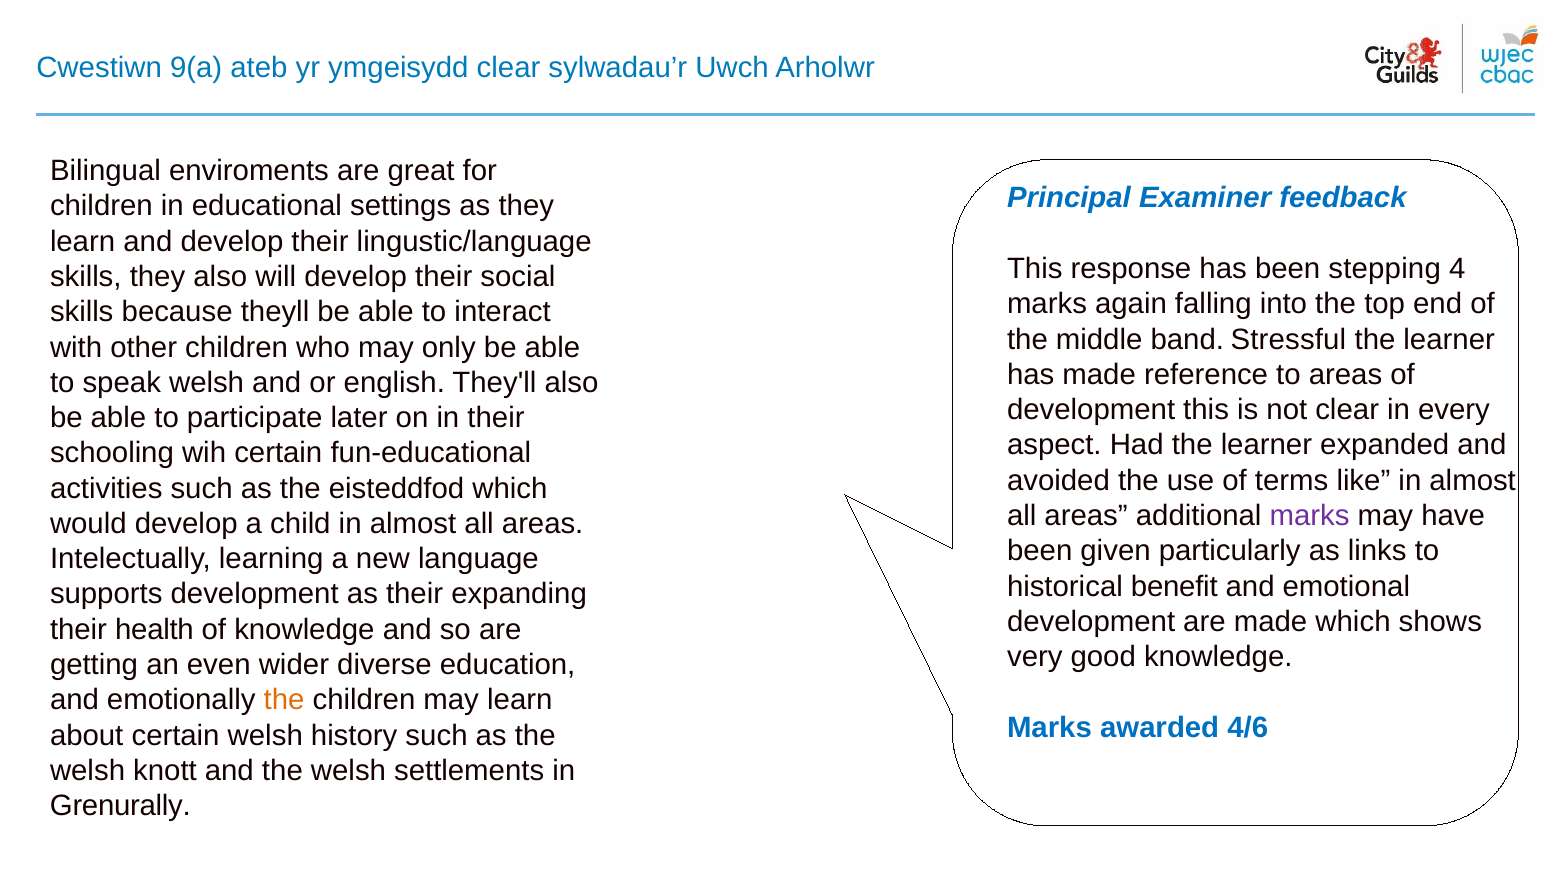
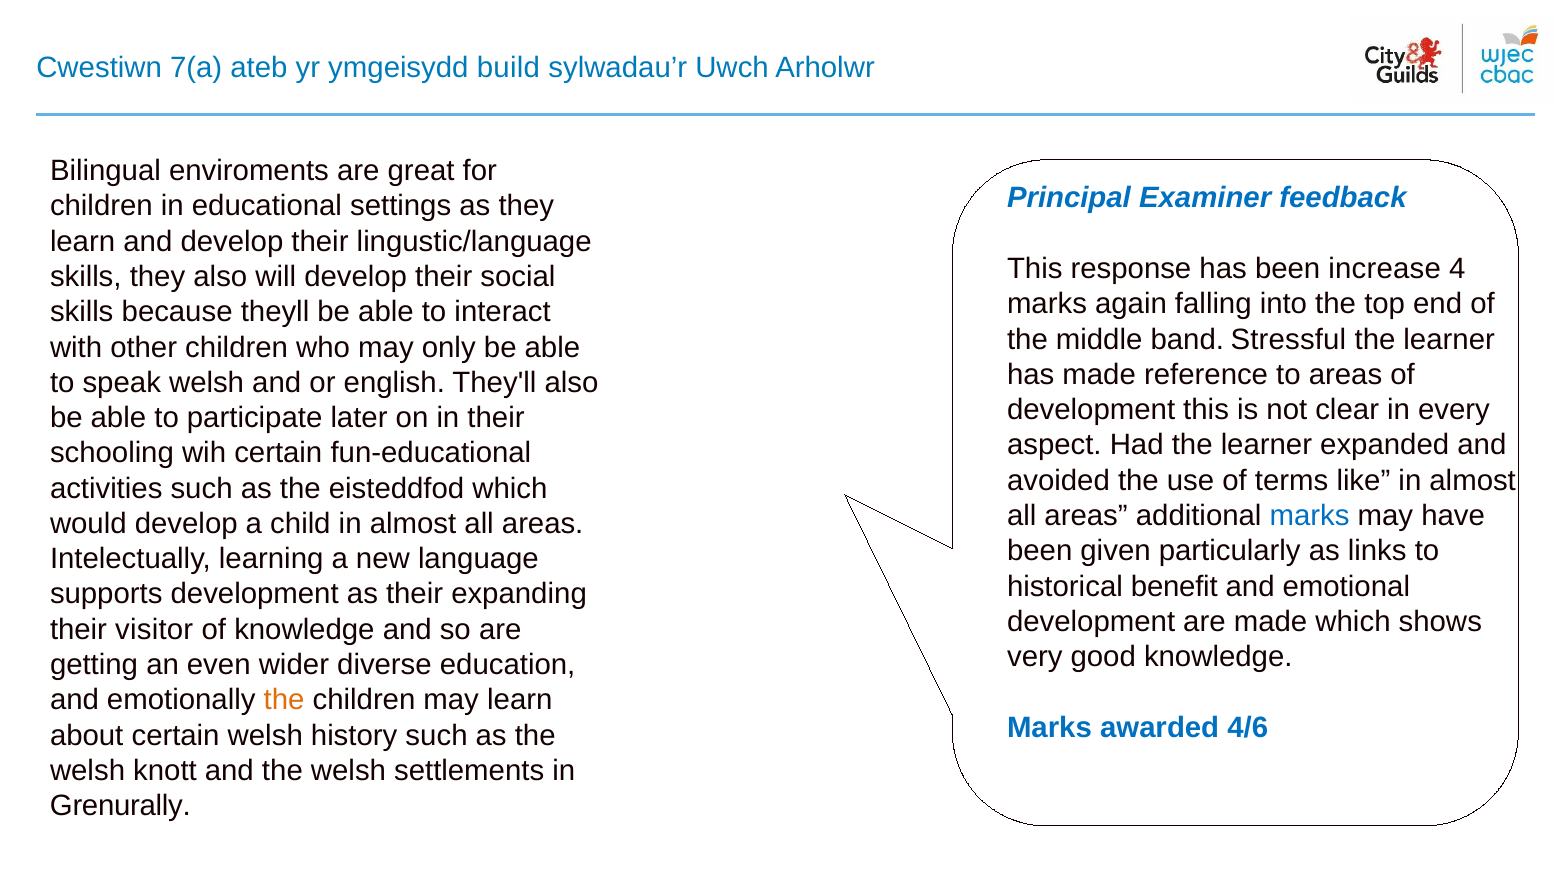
9(a: 9(a -> 7(a (196, 68)
ymgeisydd clear: clear -> build (508, 68)
stepping: stepping -> increase (1385, 269)
marks colour: purple -> blue (1310, 515)
health: health -> visitor (154, 629)
